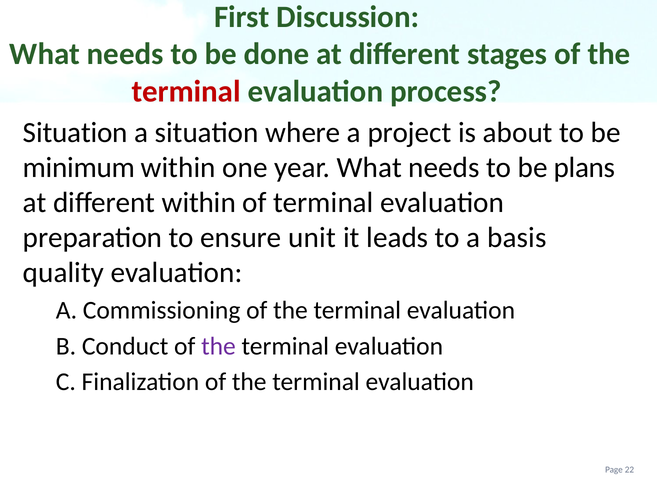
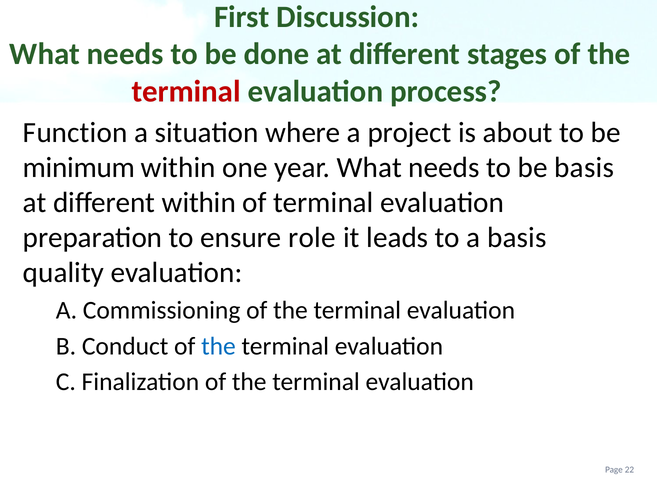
Situation: Situation -> Function (75, 132)
be plans: plans -> basis (584, 167)
unit: unit -> role (312, 238)
the colour: purple -> blue (218, 346)
